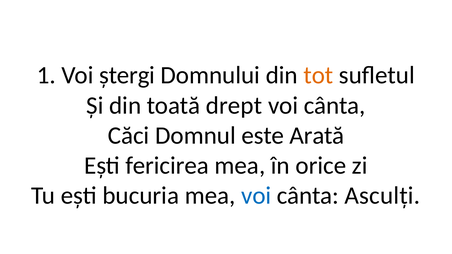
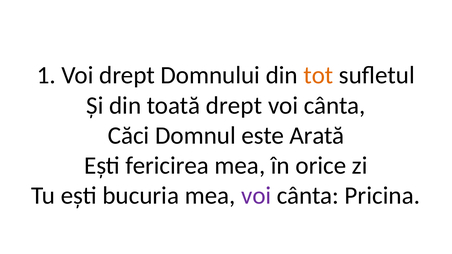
Voi ștergi: ștergi -> drept (127, 75)
voi colour: blue -> purple (256, 196)
Asculți: Asculți -> Pricina (382, 196)
